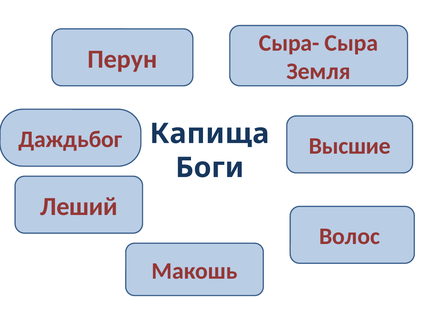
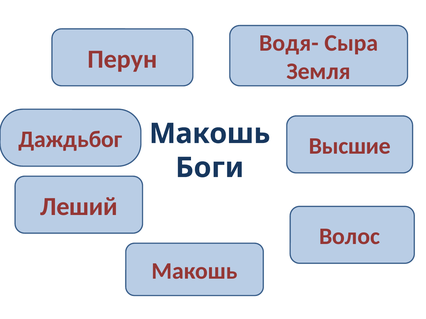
Сыра-: Сыра- -> Водя- (289, 43)
Капища: Капища -> Макошь (210, 134)
